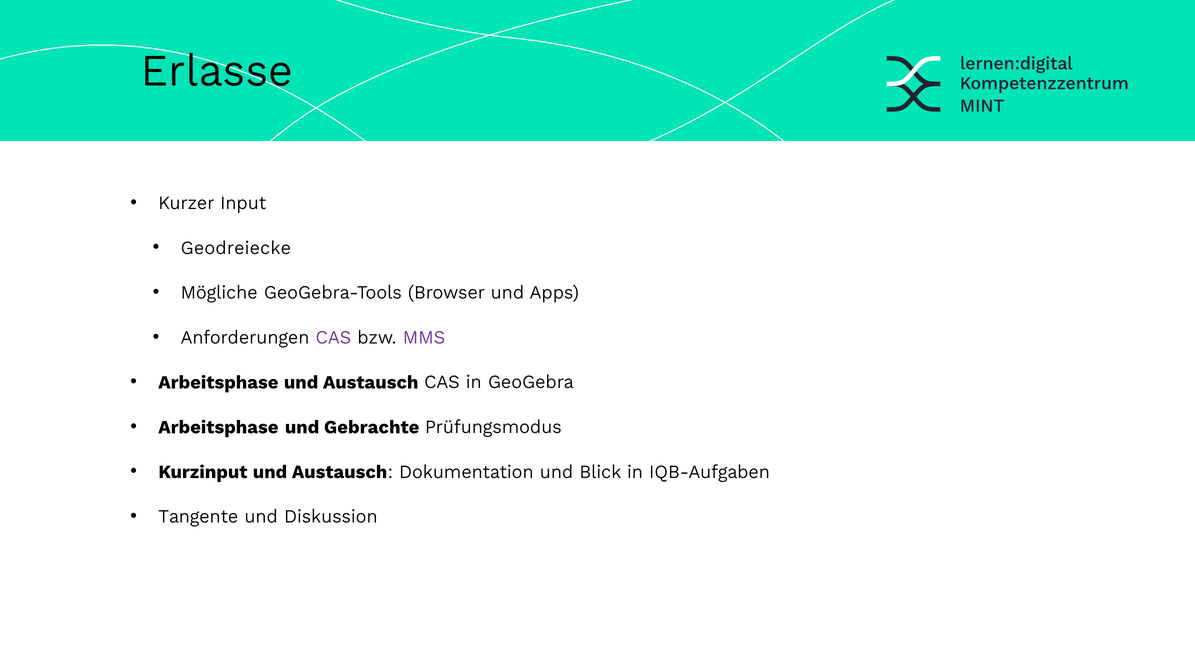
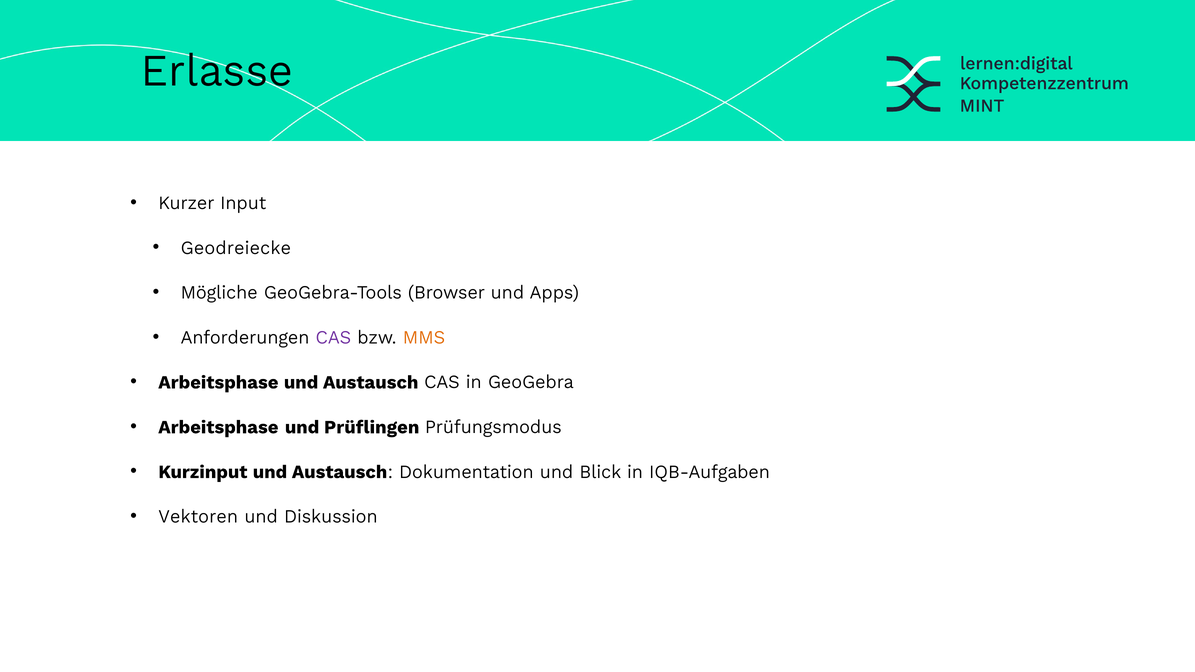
MMS colour: purple -> orange (424, 338)
Gebrachte: Gebrachte -> Prüflingen (372, 427)
Tangente: Tangente -> Vektoren (198, 517)
